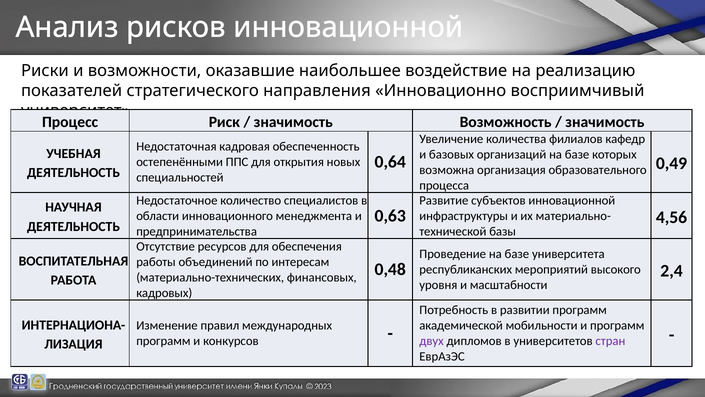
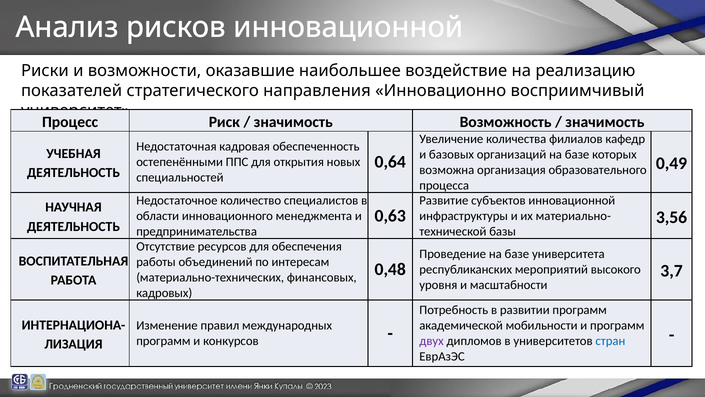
4,56: 4,56 -> 3,56 (672, 217)
2,4: 2,4 -> 3,7 (672, 271)
стран colour: purple -> blue (610, 341)
